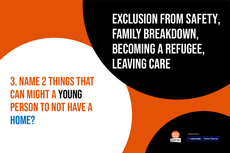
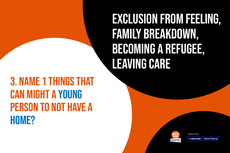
safety: safety -> feeling (203, 19)
2: 2 -> 1 (44, 82)
young colour: black -> blue (70, 95)
